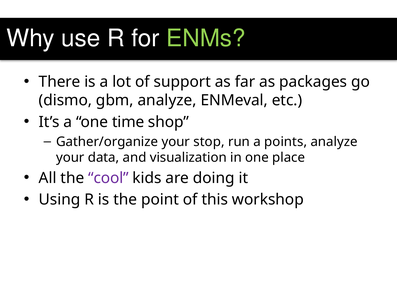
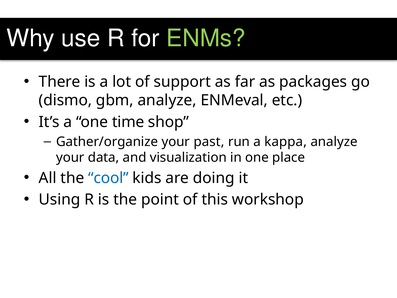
stop: stop -> past (209, 142)
points: points -> kappa (286, 142)
cool colour: purple -> blue (108, 178)
